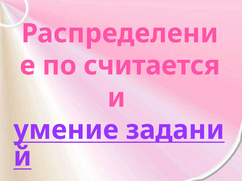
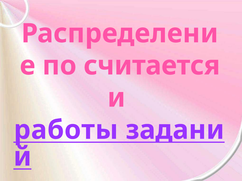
умение: умение -> работы (66, 130)
